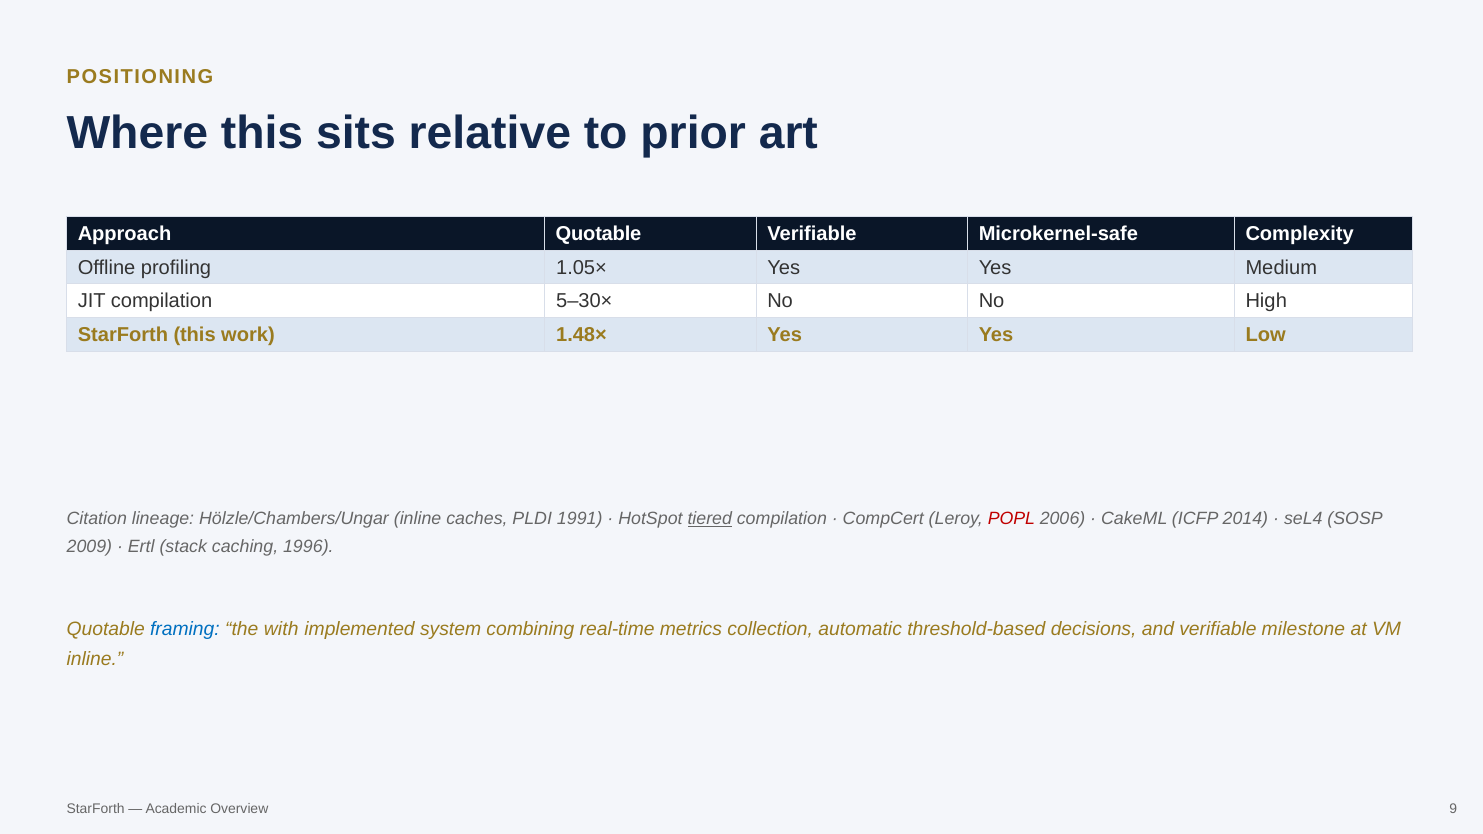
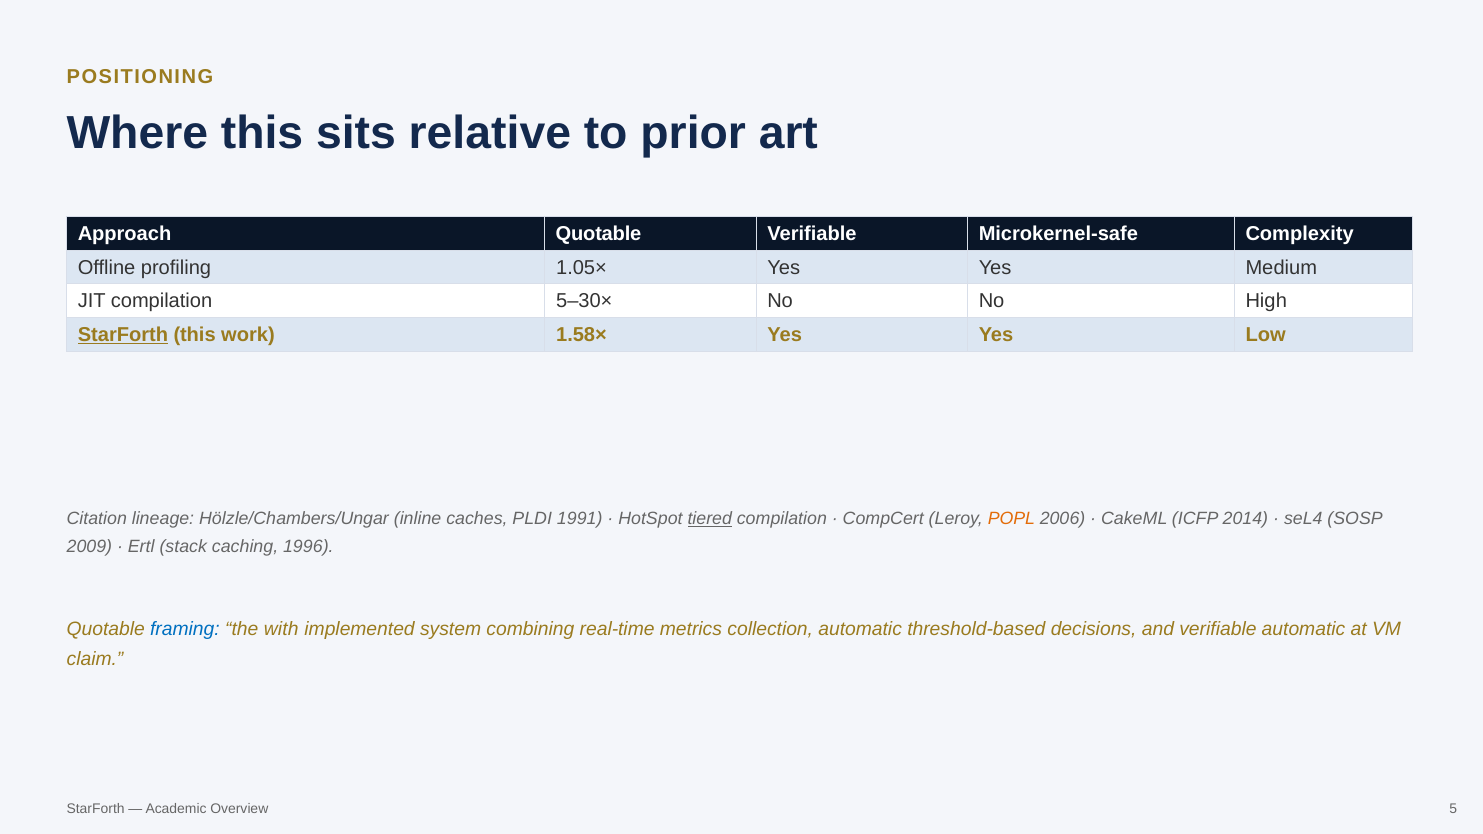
StarForth underline: none -> present (123, 335)
1.48×: 1.48× -> 1.58× (581, 335)
POPL colour: red -> orange (1011, 519)
verifiable milestone: milestone -> automatic (1304, 629)
inline: inline -> claim (95, 659)
9: 9 -> 5 (1453, 810)
